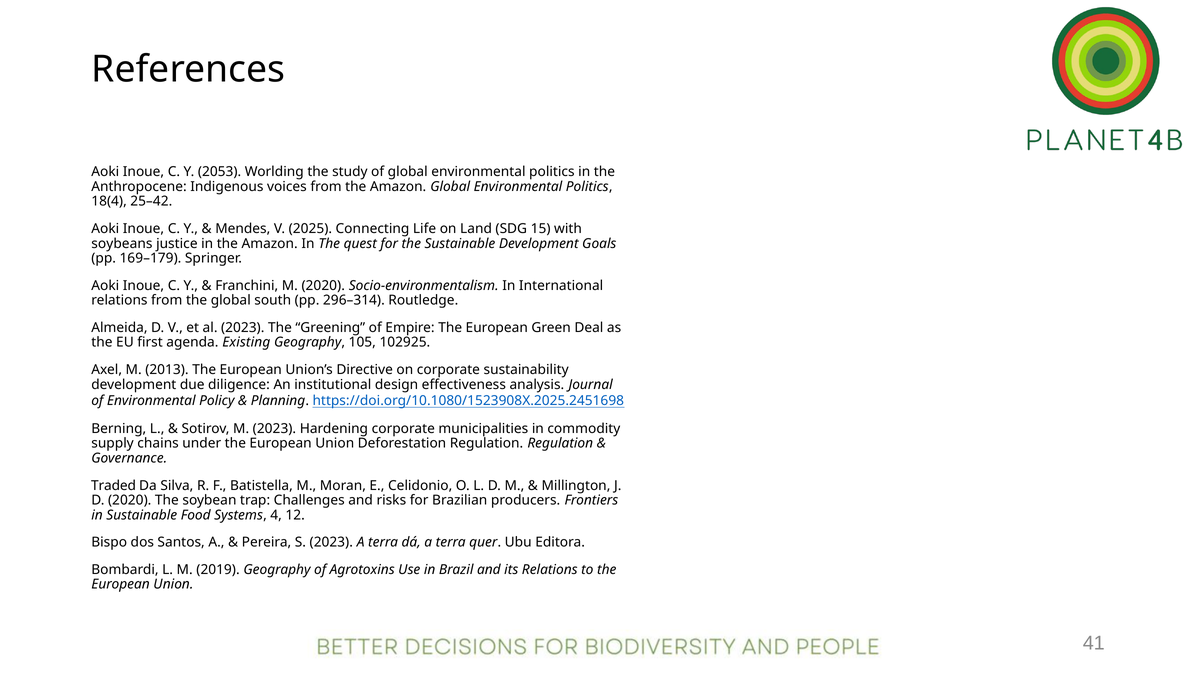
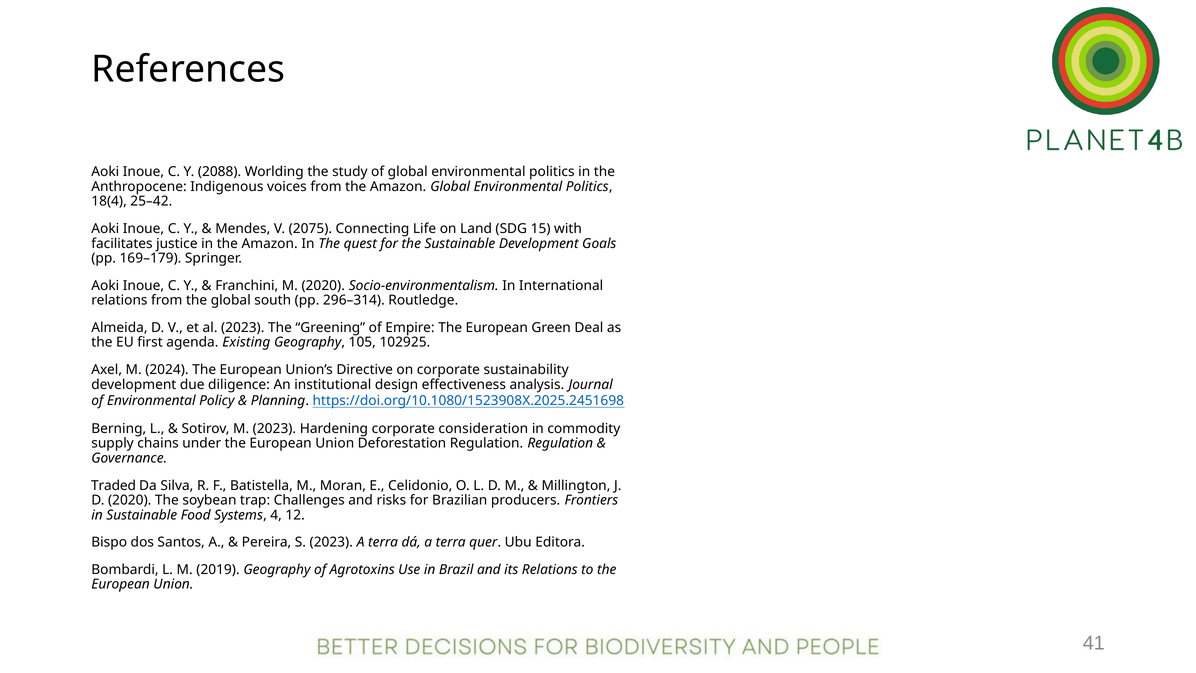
2053: 2053 -> 2088 (220, 172)
2025: 2025 -> 2075 (310, 229)
soybeans: soybeans -> facilitates (122, 243)
2013: 2013 -> 2024 (167, 370)
municipalities: municipalities -> consideration (483, 428)
